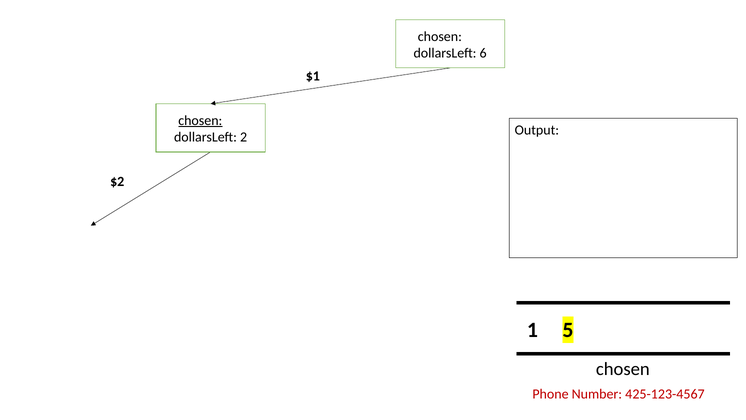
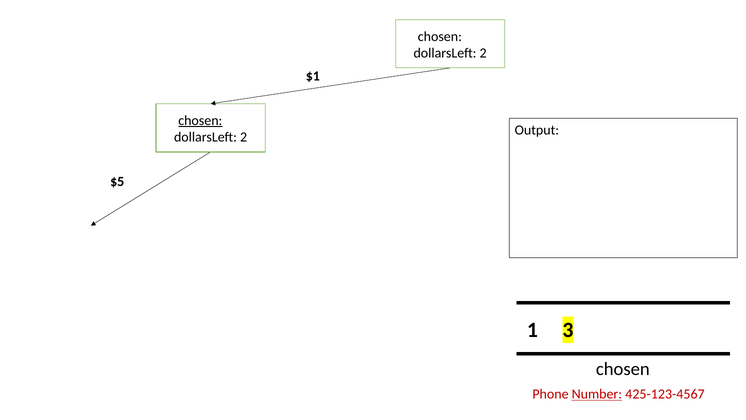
6: 6 -> 2 (483, 53)
$2: $2 -> $5 (117, 181)
5: 5 -> 3 (568, 330)
Number underline: none -> present (597, 394)
